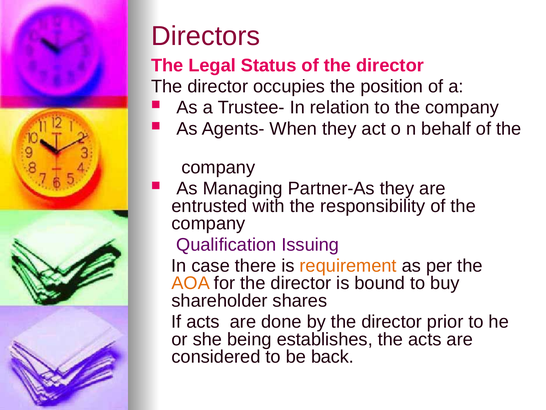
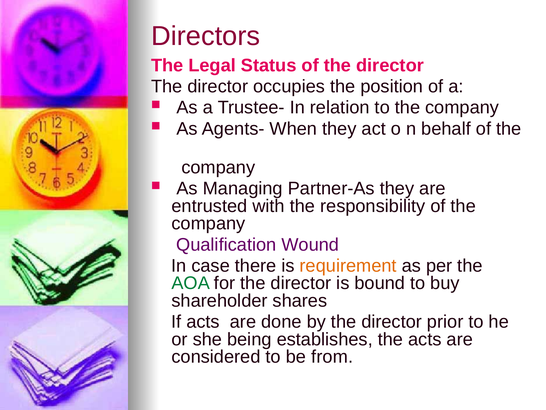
Issuing: Issuing -> Wound (310, 244)
AOA colour: orange -> green (191, 283)
back: back -> from (332, 357)
